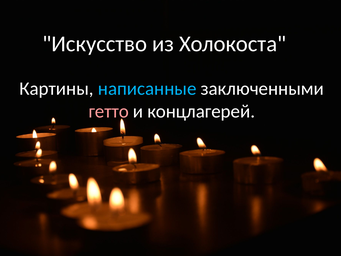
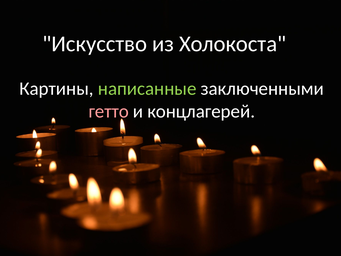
написанные colour: light blue -> light green (147, 89)
